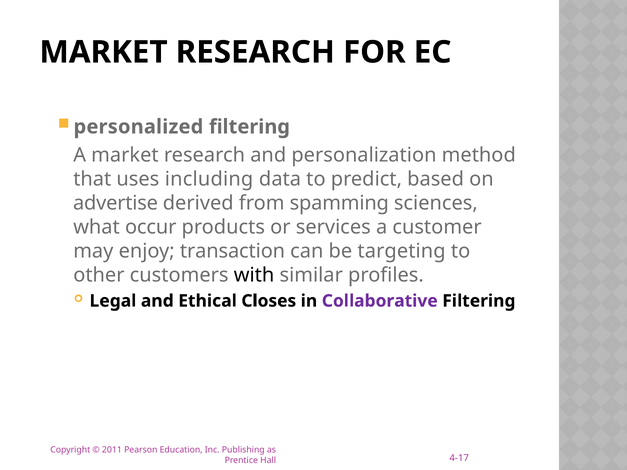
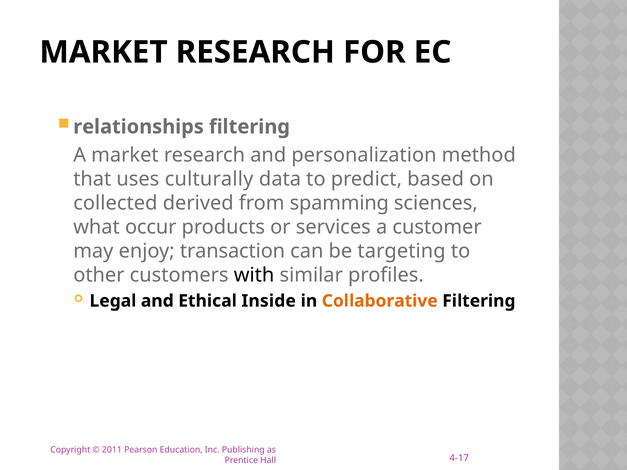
personalized: personalized -> relationships (139, 127)
including: including -> culturally (209, 179)
advertise: advertise -> collected (115, 203)
Closes: Closes -> Inside (269, 301)
Collaborative colour: purple -> orange (380, 301)
